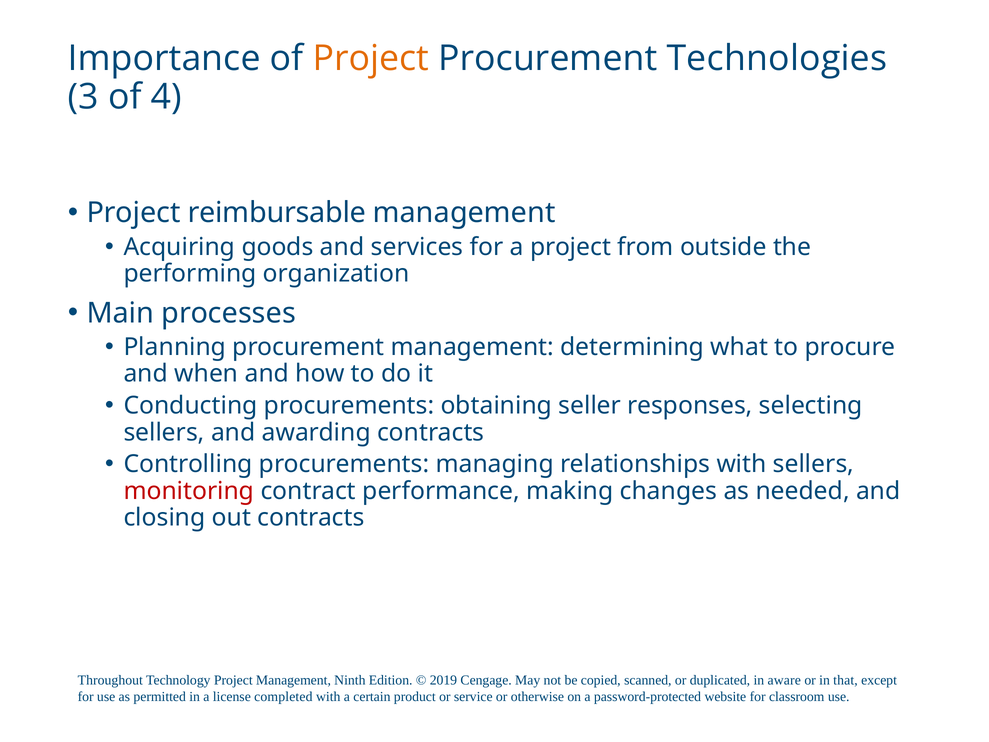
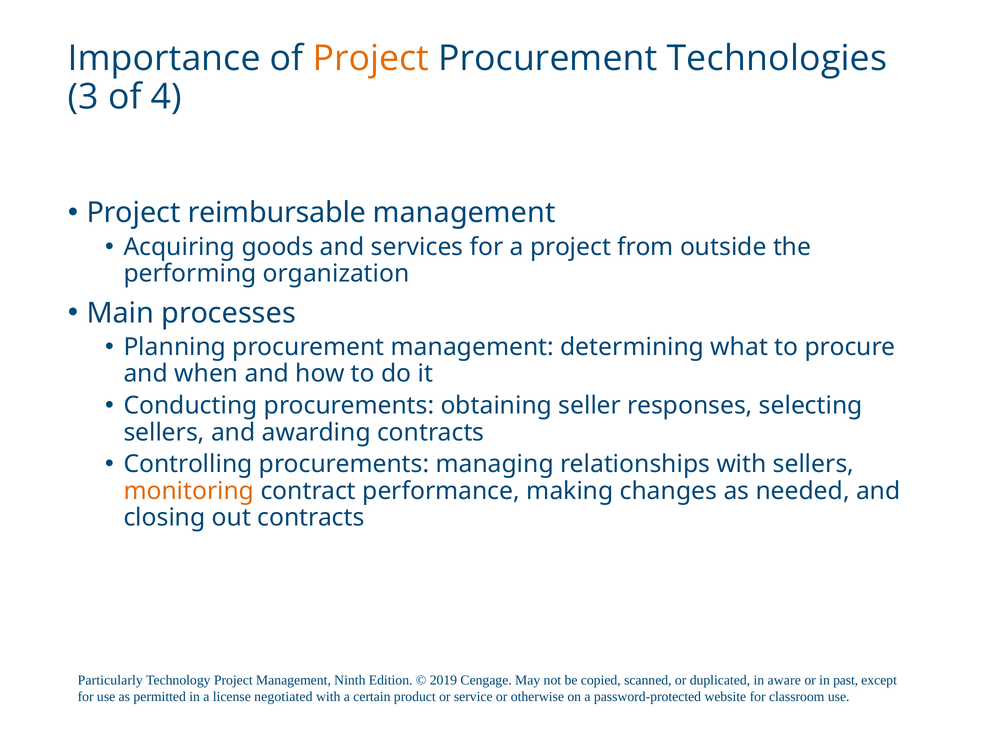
monitoring colour: red -> orange (189, 491)
Throughout: Throughout -> Particularly (110, 680)
that: that -> past (846, 680)
completed: completed -> negotiated (283, 696)
